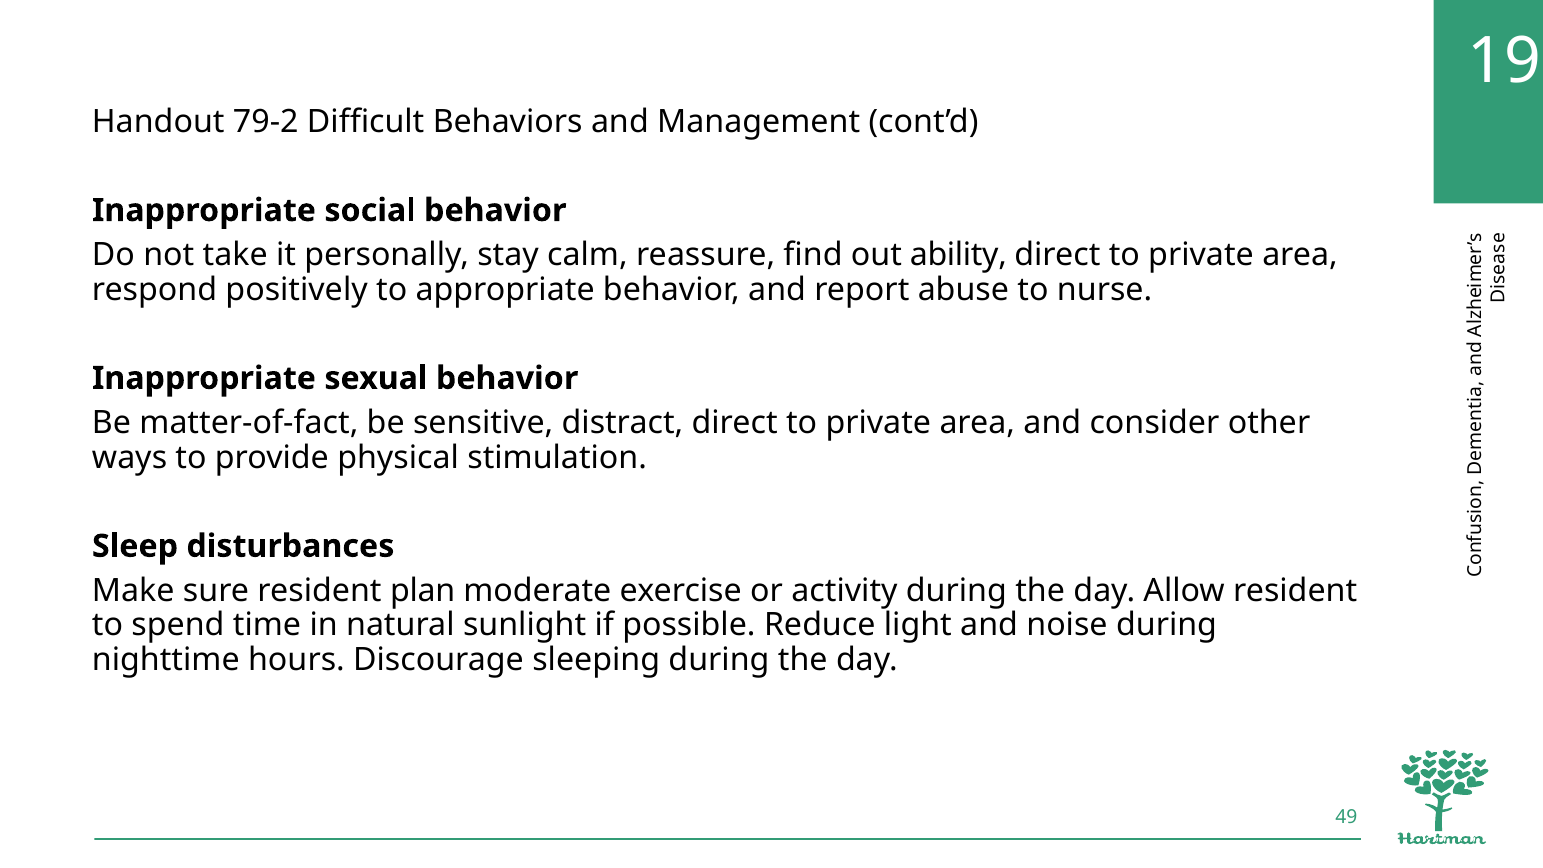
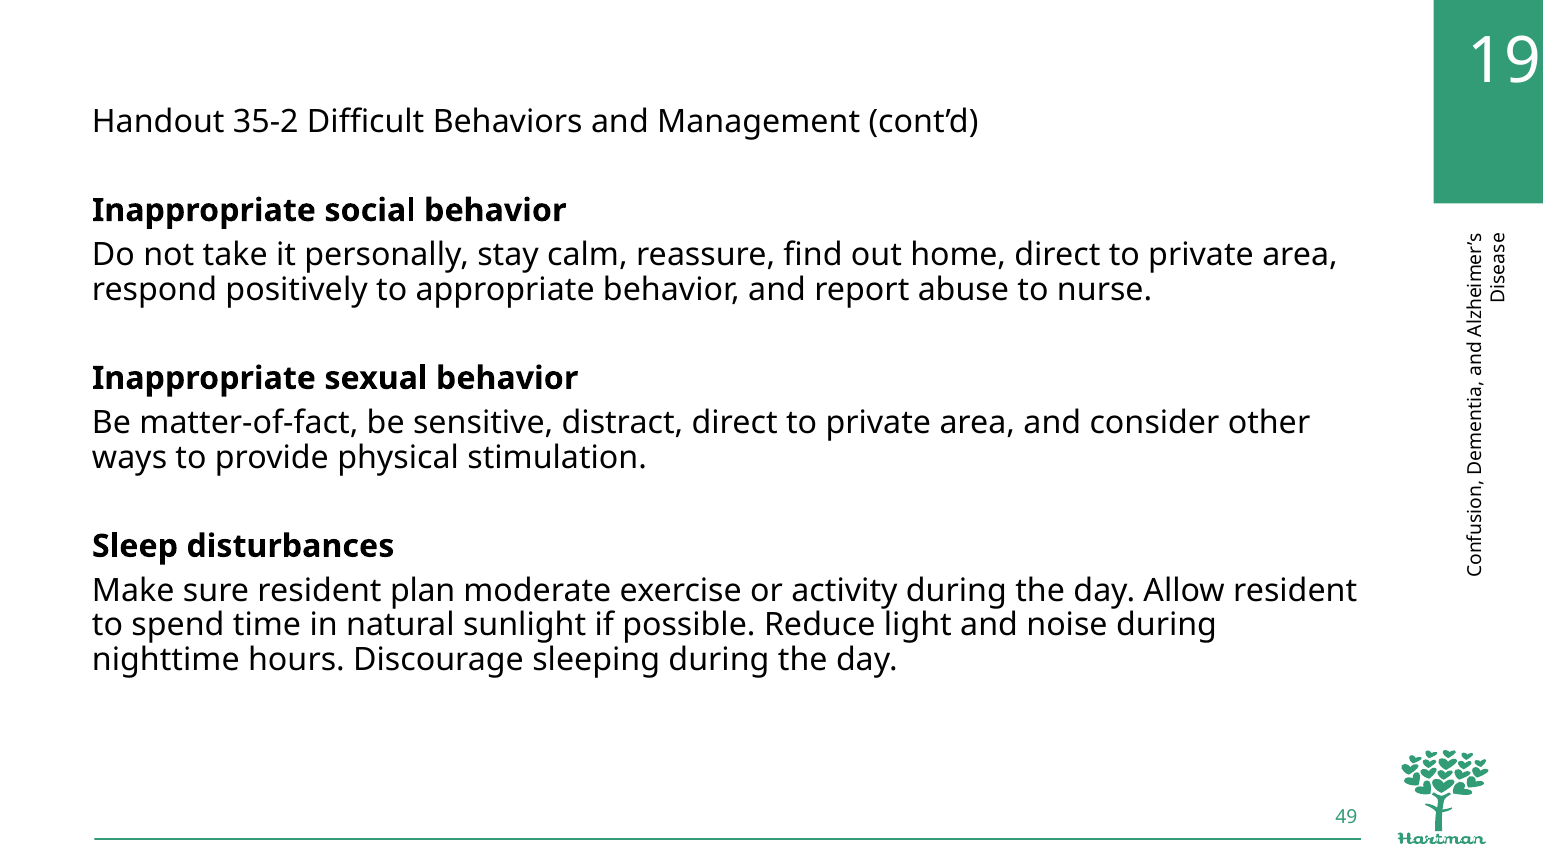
79-2: 79-2 -> 35-2 (266, 122)
ability: ability -> home (958, 255)
